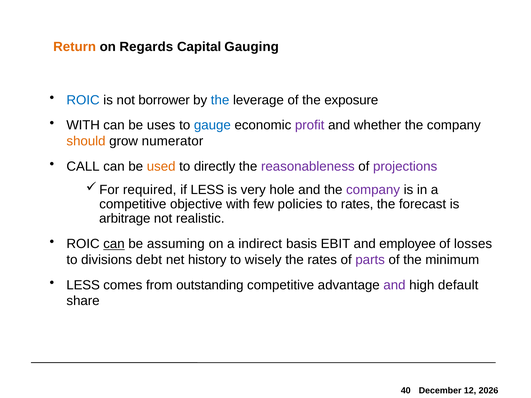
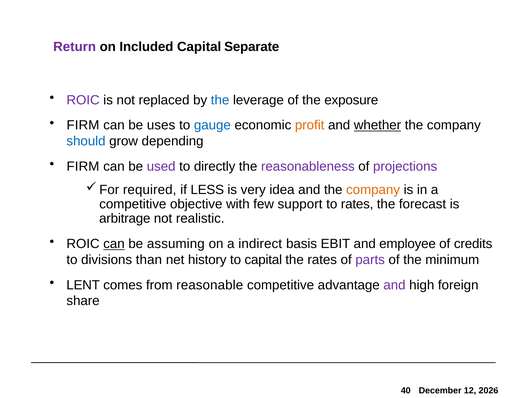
Return colour: orange -> purple (75, 47)
Regards: Regards -> Included (146, 47)
Gauging: Gauging -> Separate (252, 47)
ROIC colour: blue -> purple (83, 100)
borrower: borrower -> replaced (164, 100)
WITH: WITH -> FIRM (83, 125)
profit colour: purple -> orange (310, 125)
whether underline: none -> present (378, 125)
should colour: orange -> blue (86, 141)
numerator: numerator -> depending (173, 141)
CALL: CALL -> FIRM (83, 166)
used colour: orange -> purple (161, 166)
hole: hole -> idea (282, 190)
company colour: purple -> orange (373, 190)
policies: policies -> support (300, 204)
losses: losses -> credits (473, 244)
debt: debt -> than (149, 260)
to wisely: wisely -> capital (263, 260)
LESS: LESS -> LENT (83, 285)
outstanding: outstanding -> reasonable (210, 285)
default: default -> foreign (458, 285)
